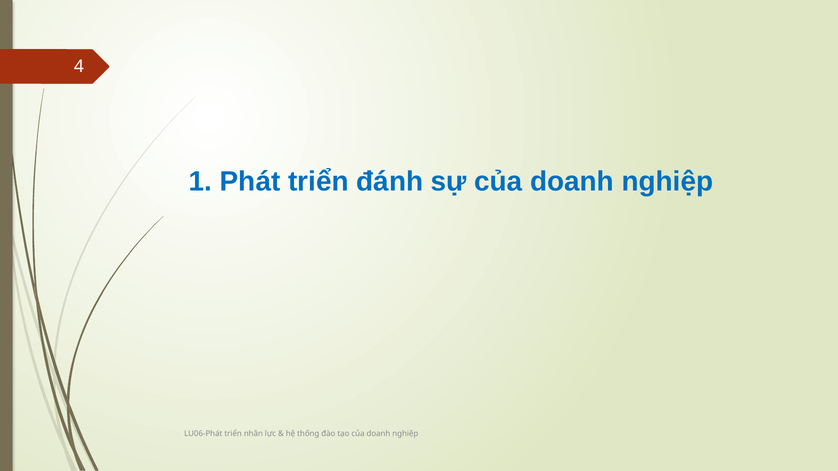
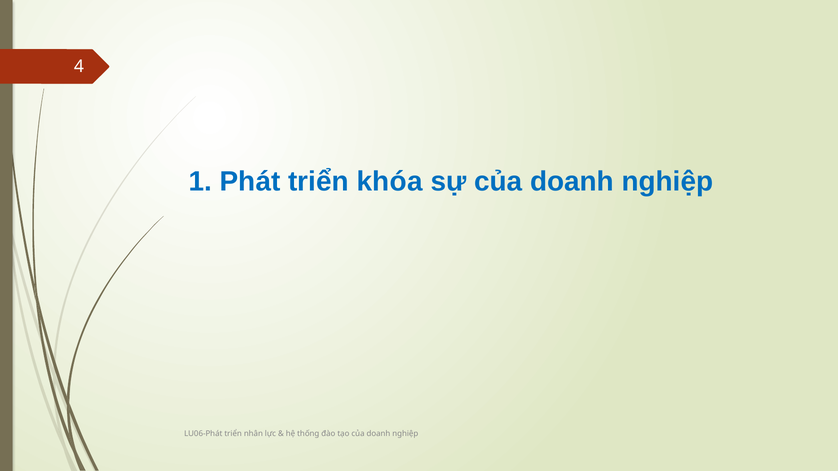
đánh: đánh -> khóa (390, 182)
